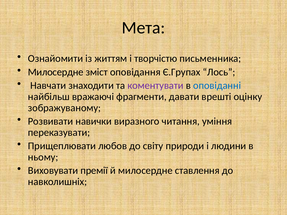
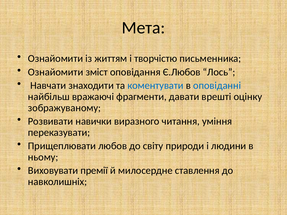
Милосердне: Милосердне -> Ознайомити (56, 72)
Є.Групах: Є.Групах -> Є.Любов (182, 72)
коментувати colour: purple -> blue (156, 86)
